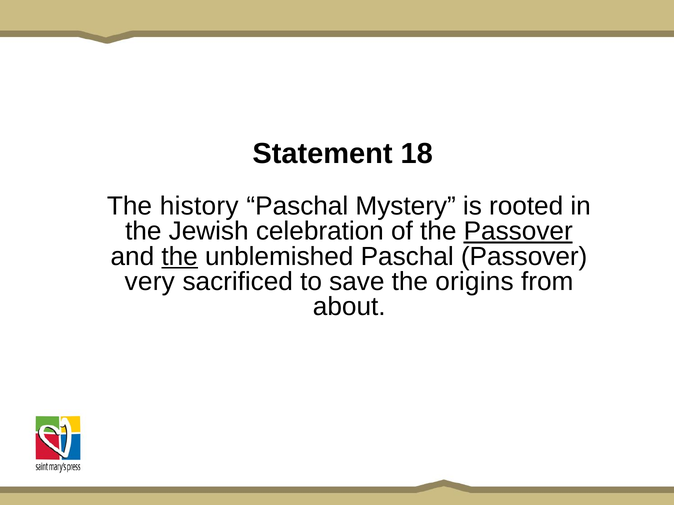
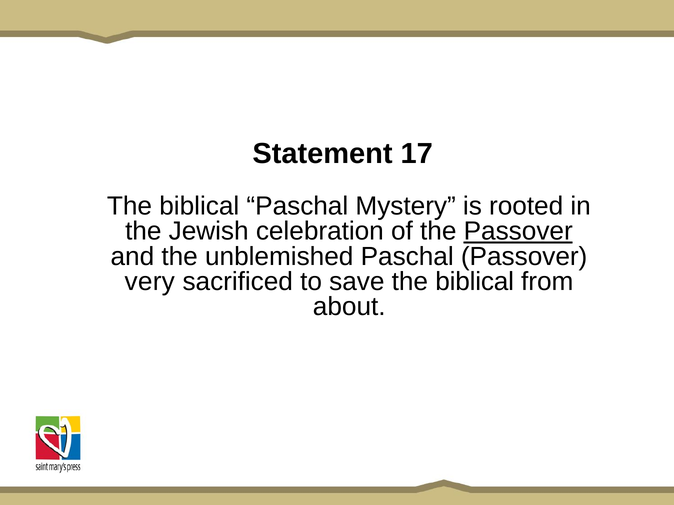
18: 18 -> 17 (417, 154)
history: history -> biblical (199, 206)
the underline: present -> none (180, 257)
save the origins: origins -> biblical (475, 282)
